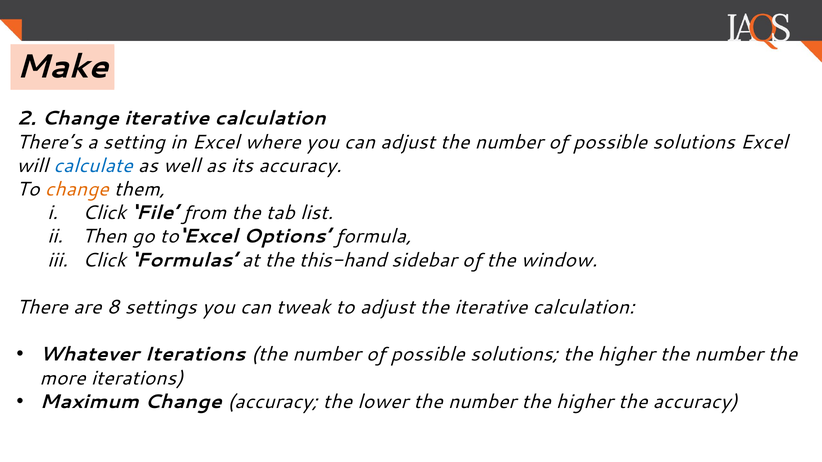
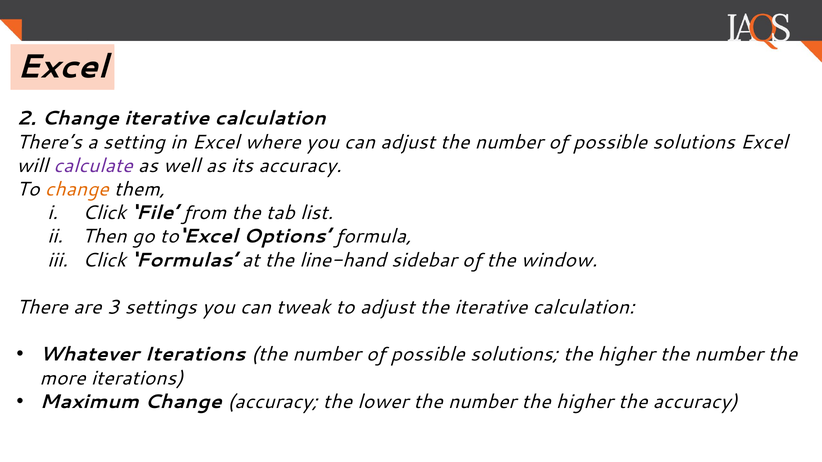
Make: Make -> Excel (62, 67)
calculate colour: blue -> purple (93, 166)
this-hand: this-hand -> line-hand (343, 260)
8: 8 -> 3 (113, 308)
